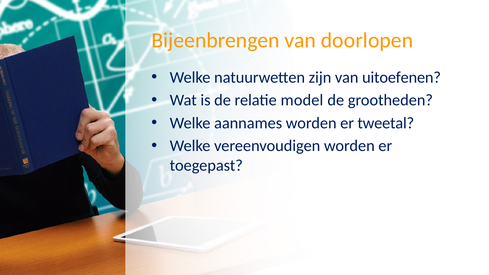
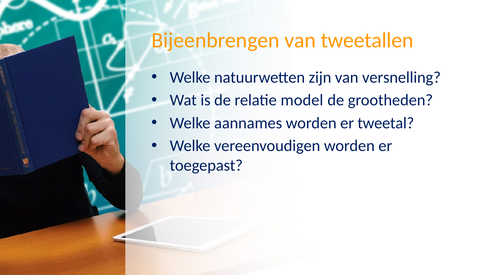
doorlopen: doorlopen -> tweetallen (367, 40)
uitoefenen: uitoefenen -> versnelling (401, 77)
